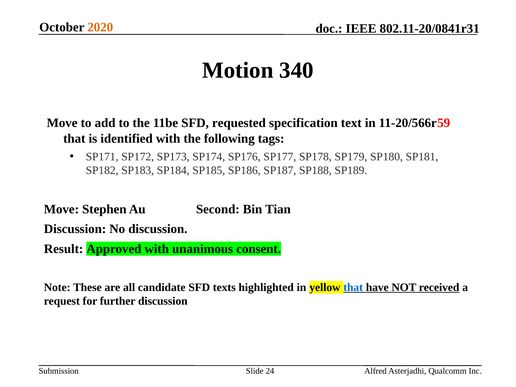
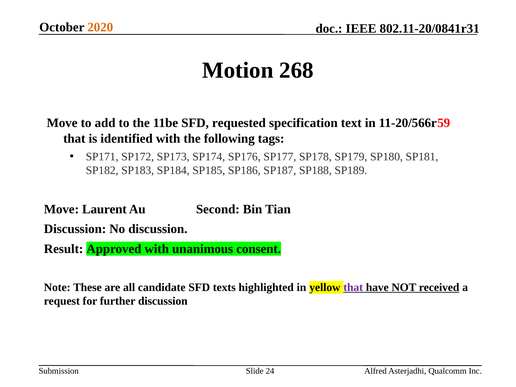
340: 340 -> 268 (296, 70)
Stephen: Stephen -> Laurent (104, 209)
that colour: blue -> purple (353, 287)
